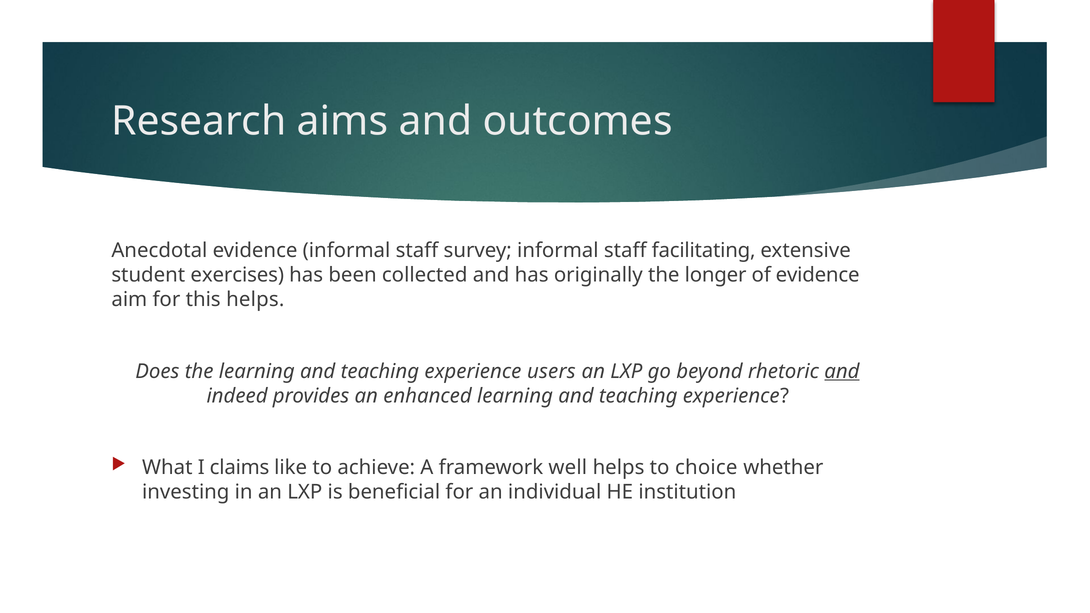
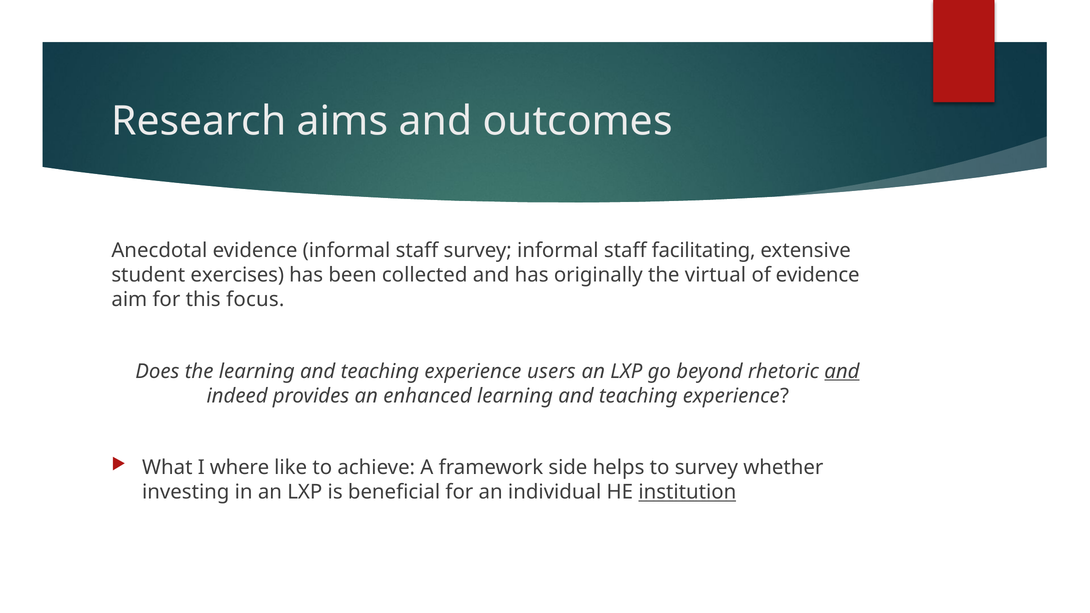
longer: longer -> virtual (715, 275)
this helps: helps -> focus (255, 300)
claims: claims -> where (240, 468)
well: well -> side (568, 468)
to choice: choice -> survey (706, 468)
institution underline: none -> present (687, 492)
